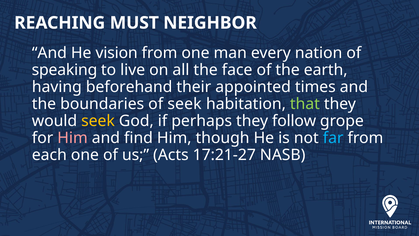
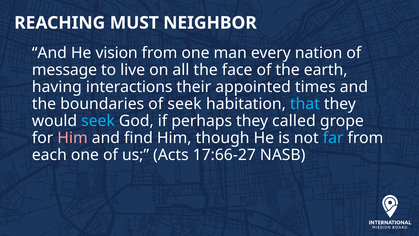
speaking: speaking -> message (64, 70)
beforehand: beforehand -> interactions (129, 87)
that colour: light green -> light blue (305, 104)
seek colour: yellow -> light blue (98, 121)
follow: follow -> called (294, 121)
17:21-27: 17:21-27 -> 17:66-27 (224, 155)
